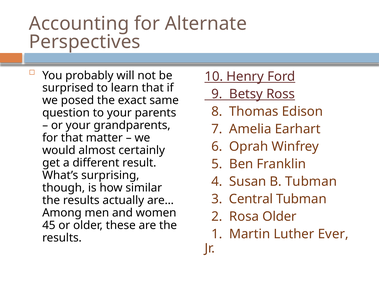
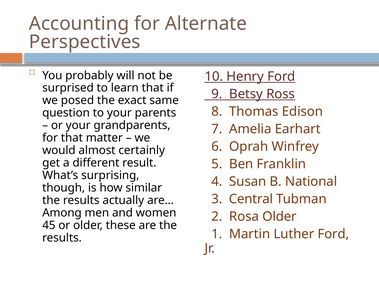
B Tubman: Tubman -> National (311, 182)
Luther Ever: Ever -> Ford (333, 234)
